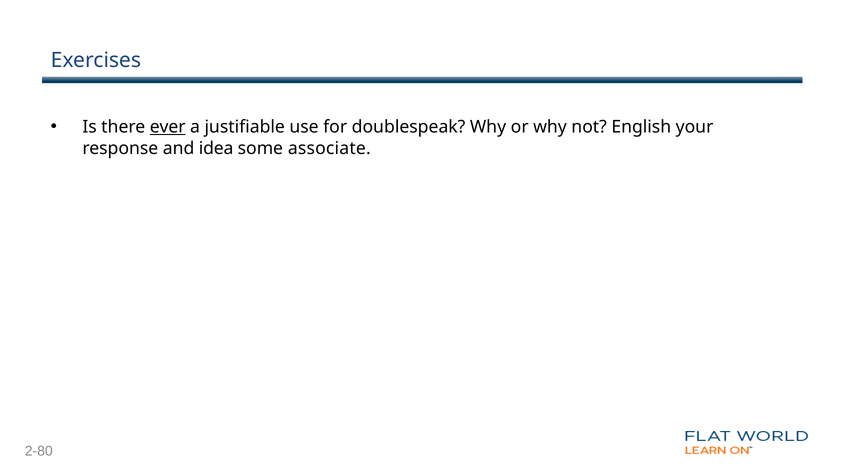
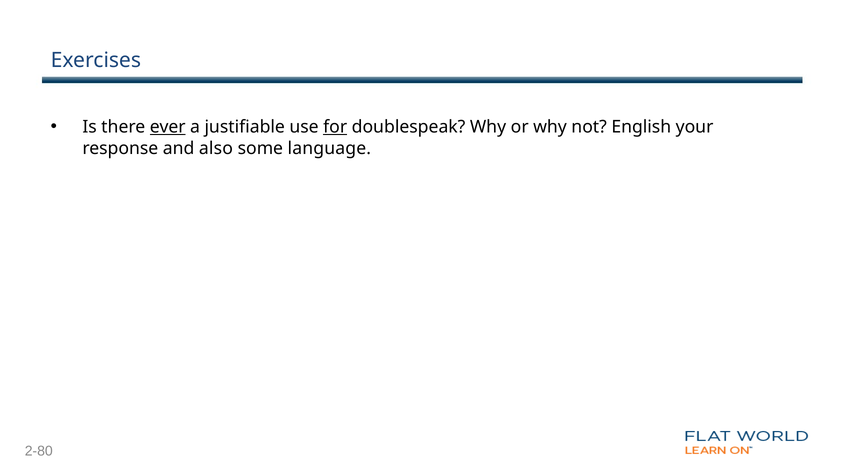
for underline: none -> present (335, 127)
idea: idea -> also (216, 148)
associate: associate -> language (329, 148)
